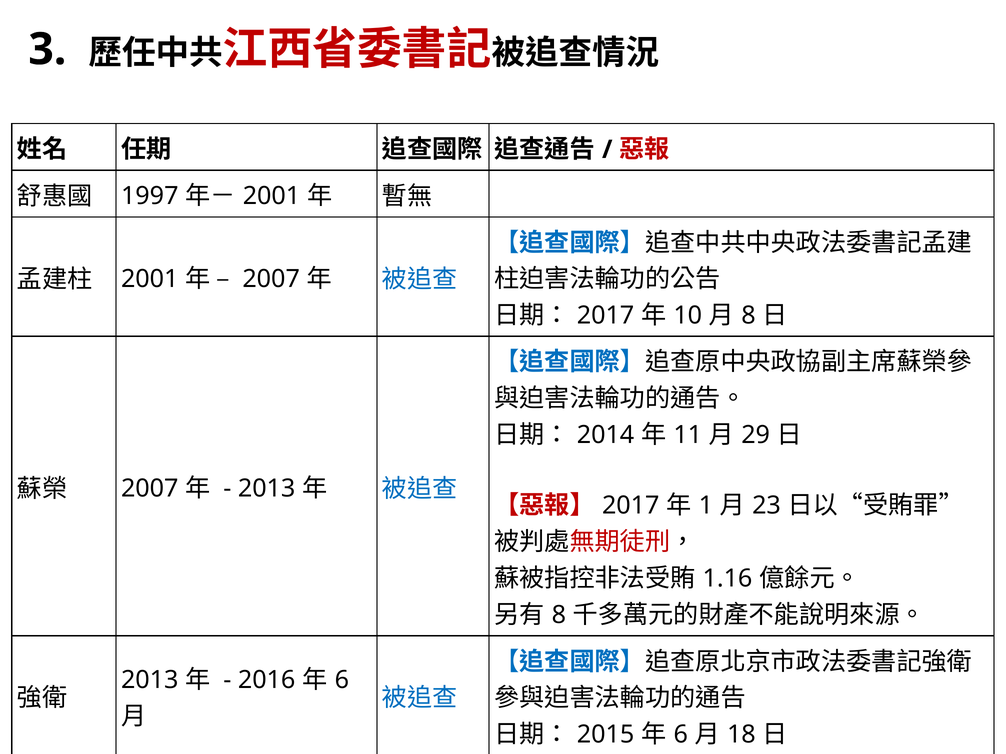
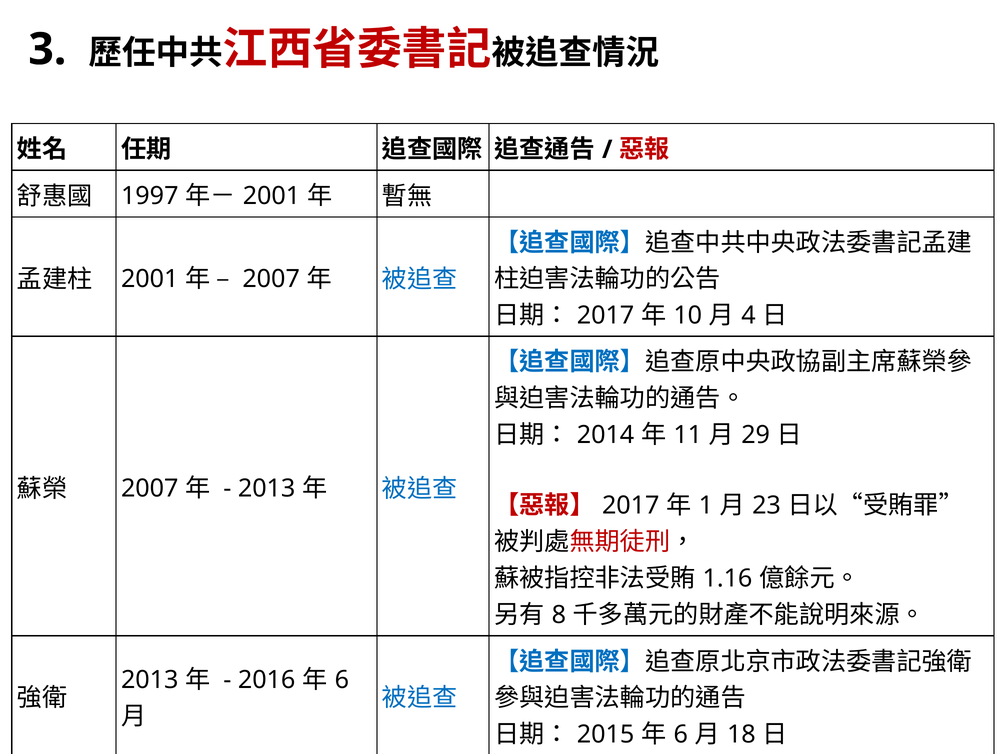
8: 8 -> 4 (749, 316)
